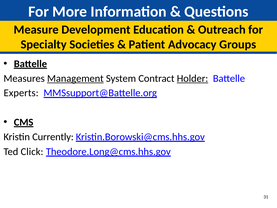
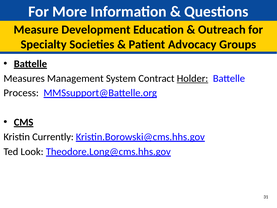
Management underline: present -> none (75, 78)
Experts: Experts -> Process (21, 93)
Click: Click -> Look (32, 151)
